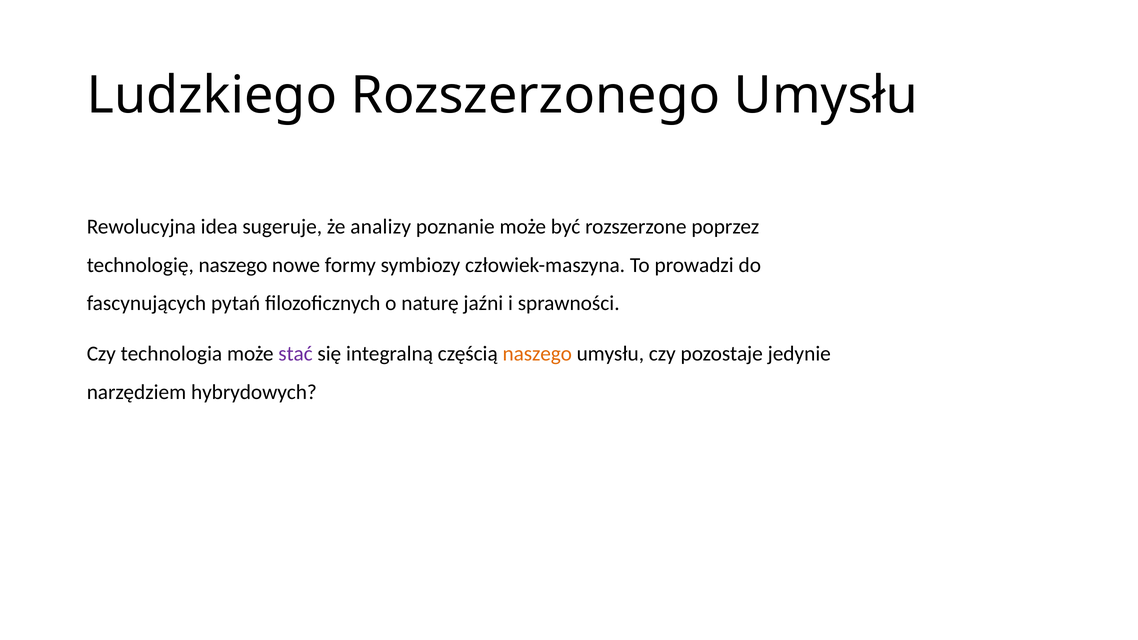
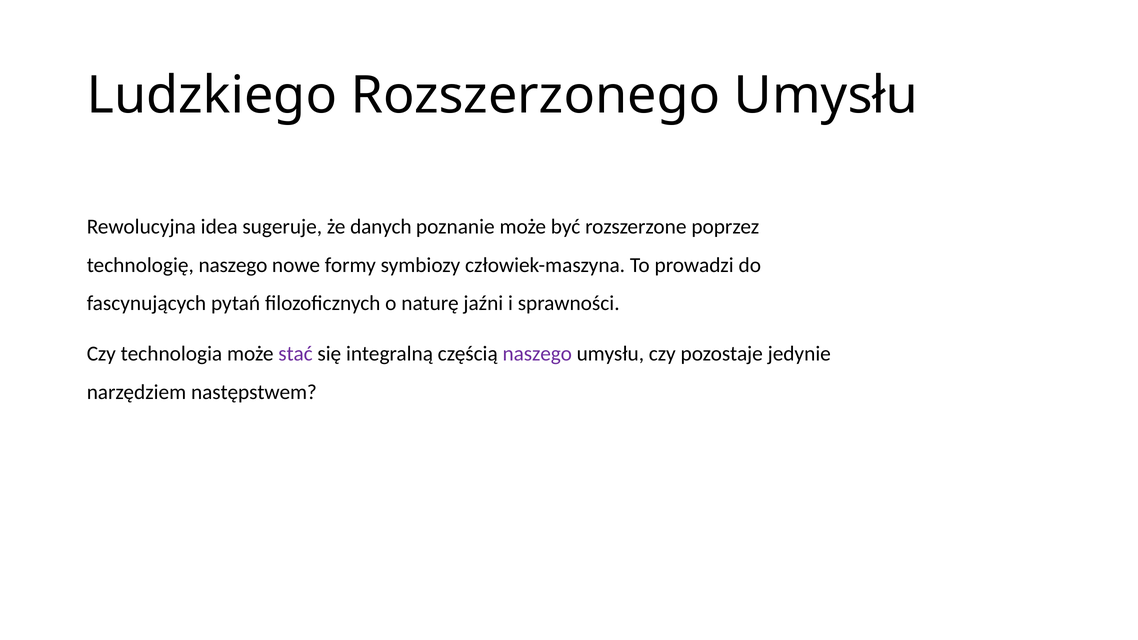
analizy: analizy -> danych (381, 227)
naszego colour: orange -> purple (537, 354)
hybrydowych: hybrydowych -> następstwem (254, 392)
